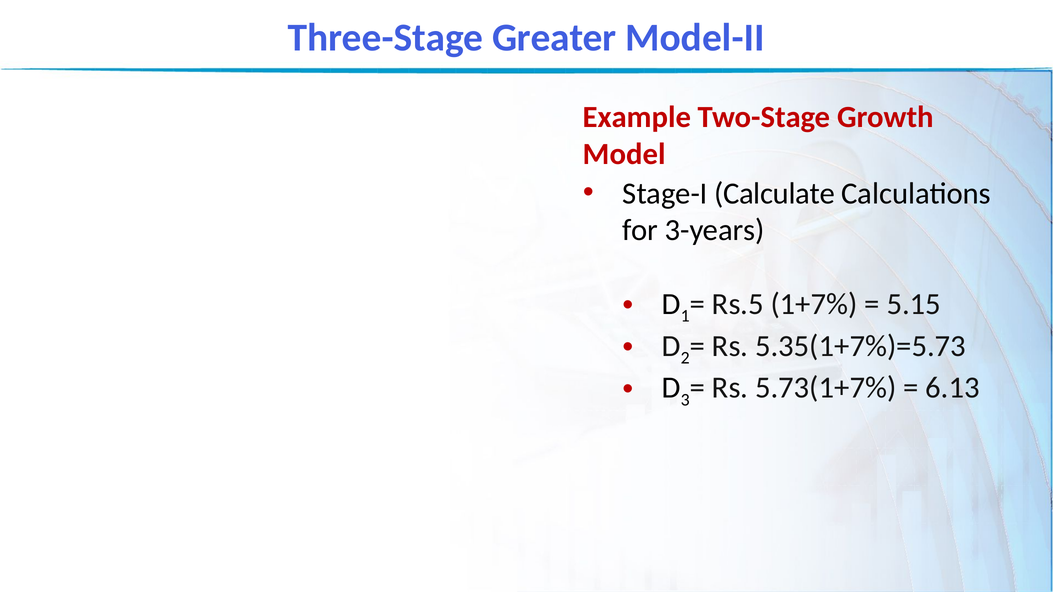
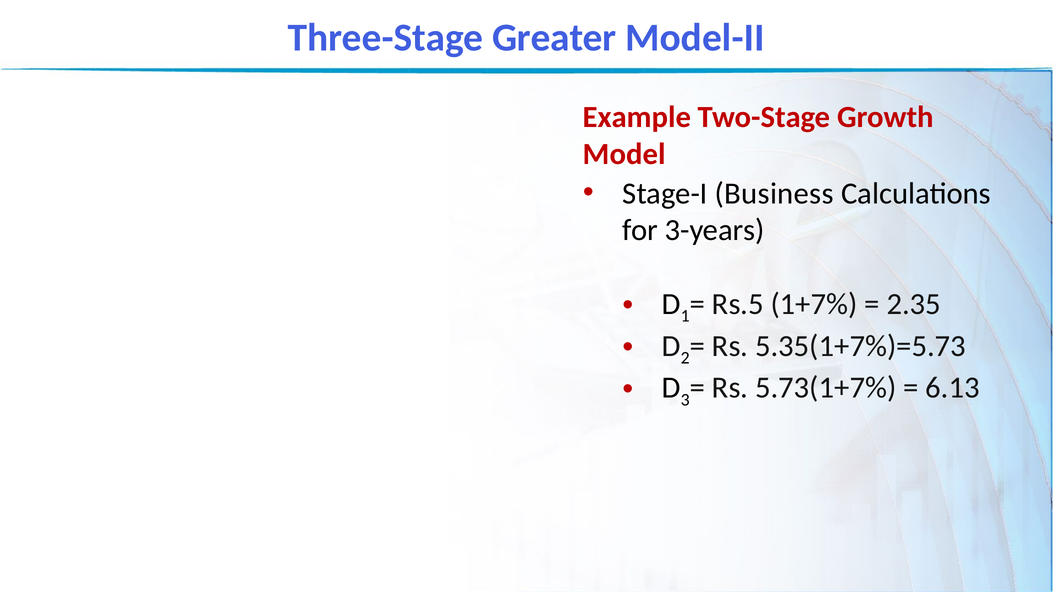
Calculate: Calculate -> Business (774, 193)
5.15: 5.15 -> 2.35 (914, 304)
